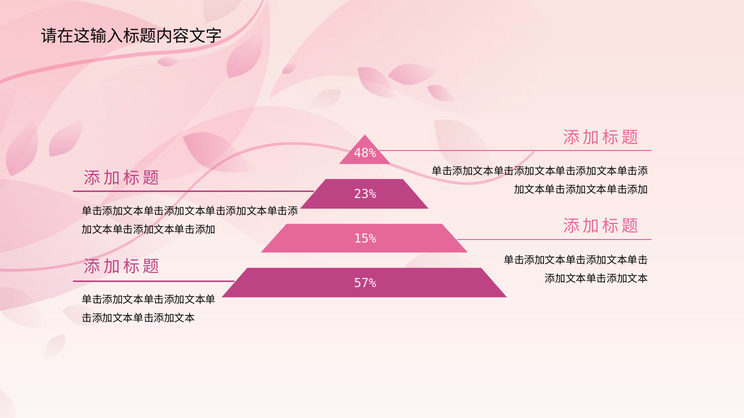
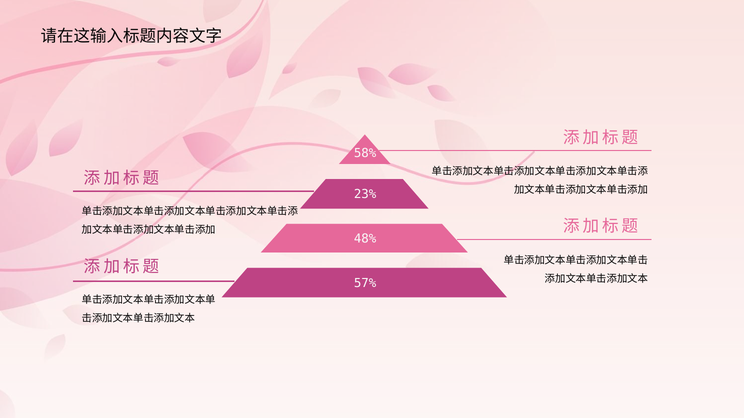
48%: 48% -> 58% (365, 153)
15%: 15% -> 48% (365, 239)
